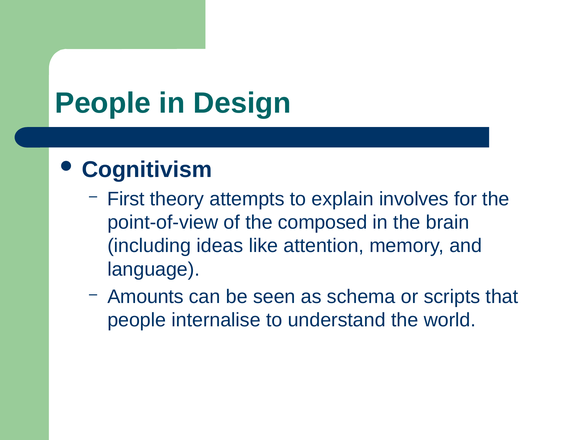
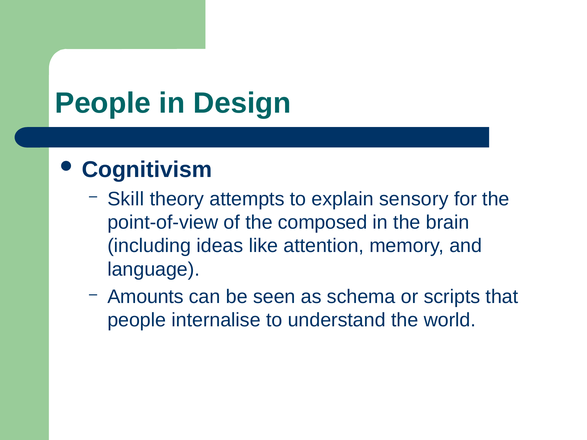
First: First -> Skill (126, 199)
involves: involves -> sensory (414, 199)
